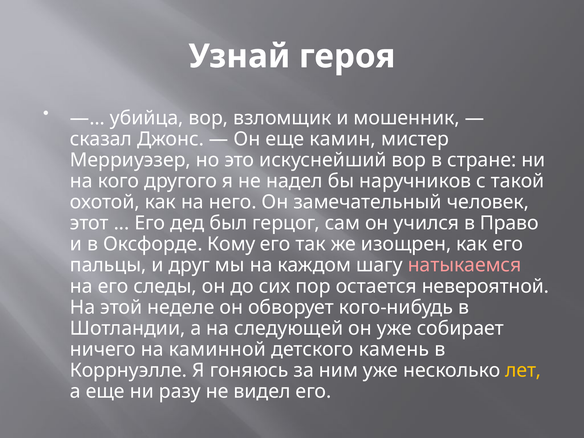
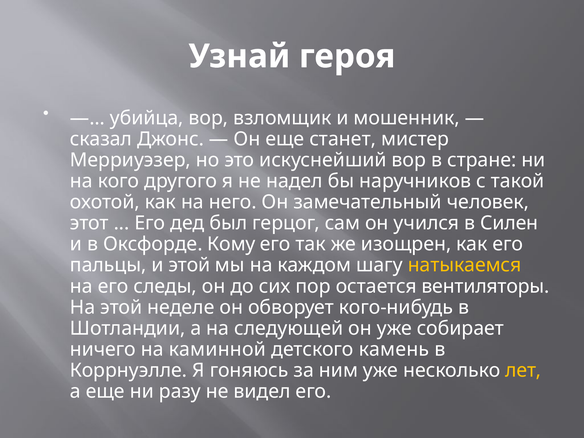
камин: камин -> станет (343, 139)
Право: Право -> Силен (509, 223)
и друг: друг -> этой (189, 265)
натыкаемся colour: pink -> yellow (465, 265)
невероятной: невероятной -> вентиляторы (485, 286)
